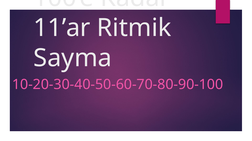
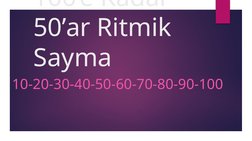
11’ar: 11’ar -> 50’ar (62, 28)
